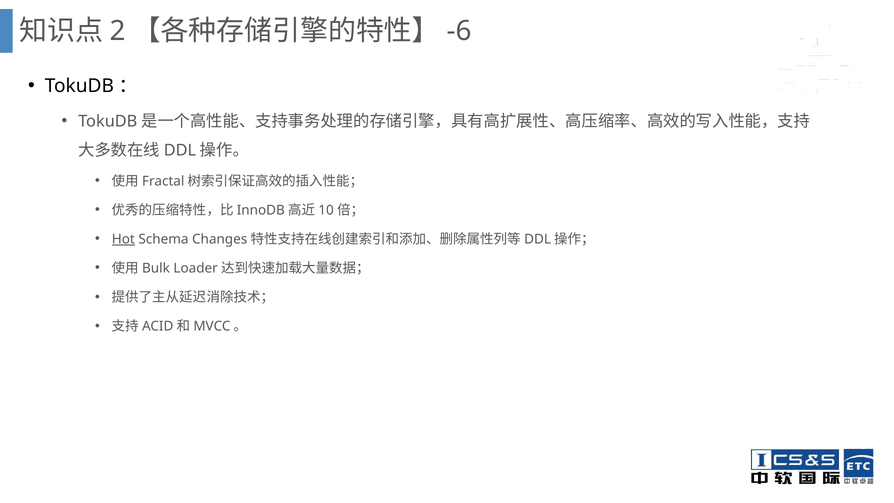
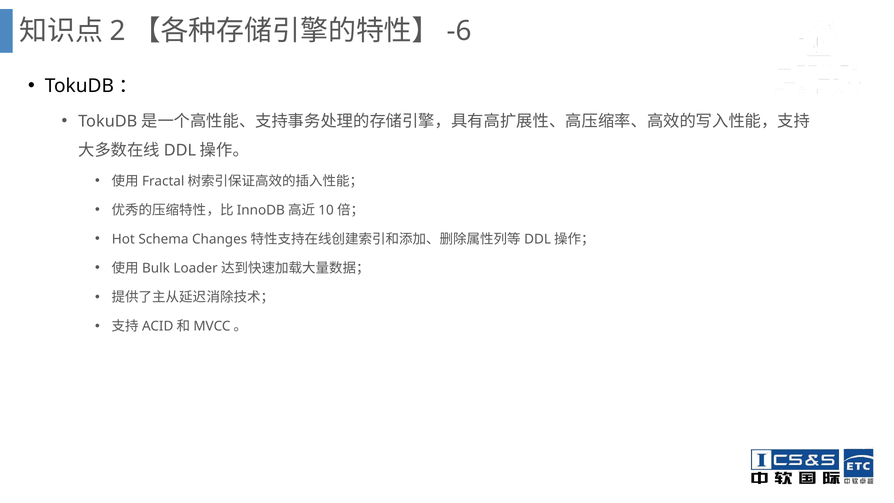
Hot underline: present -> none (123, 239)
